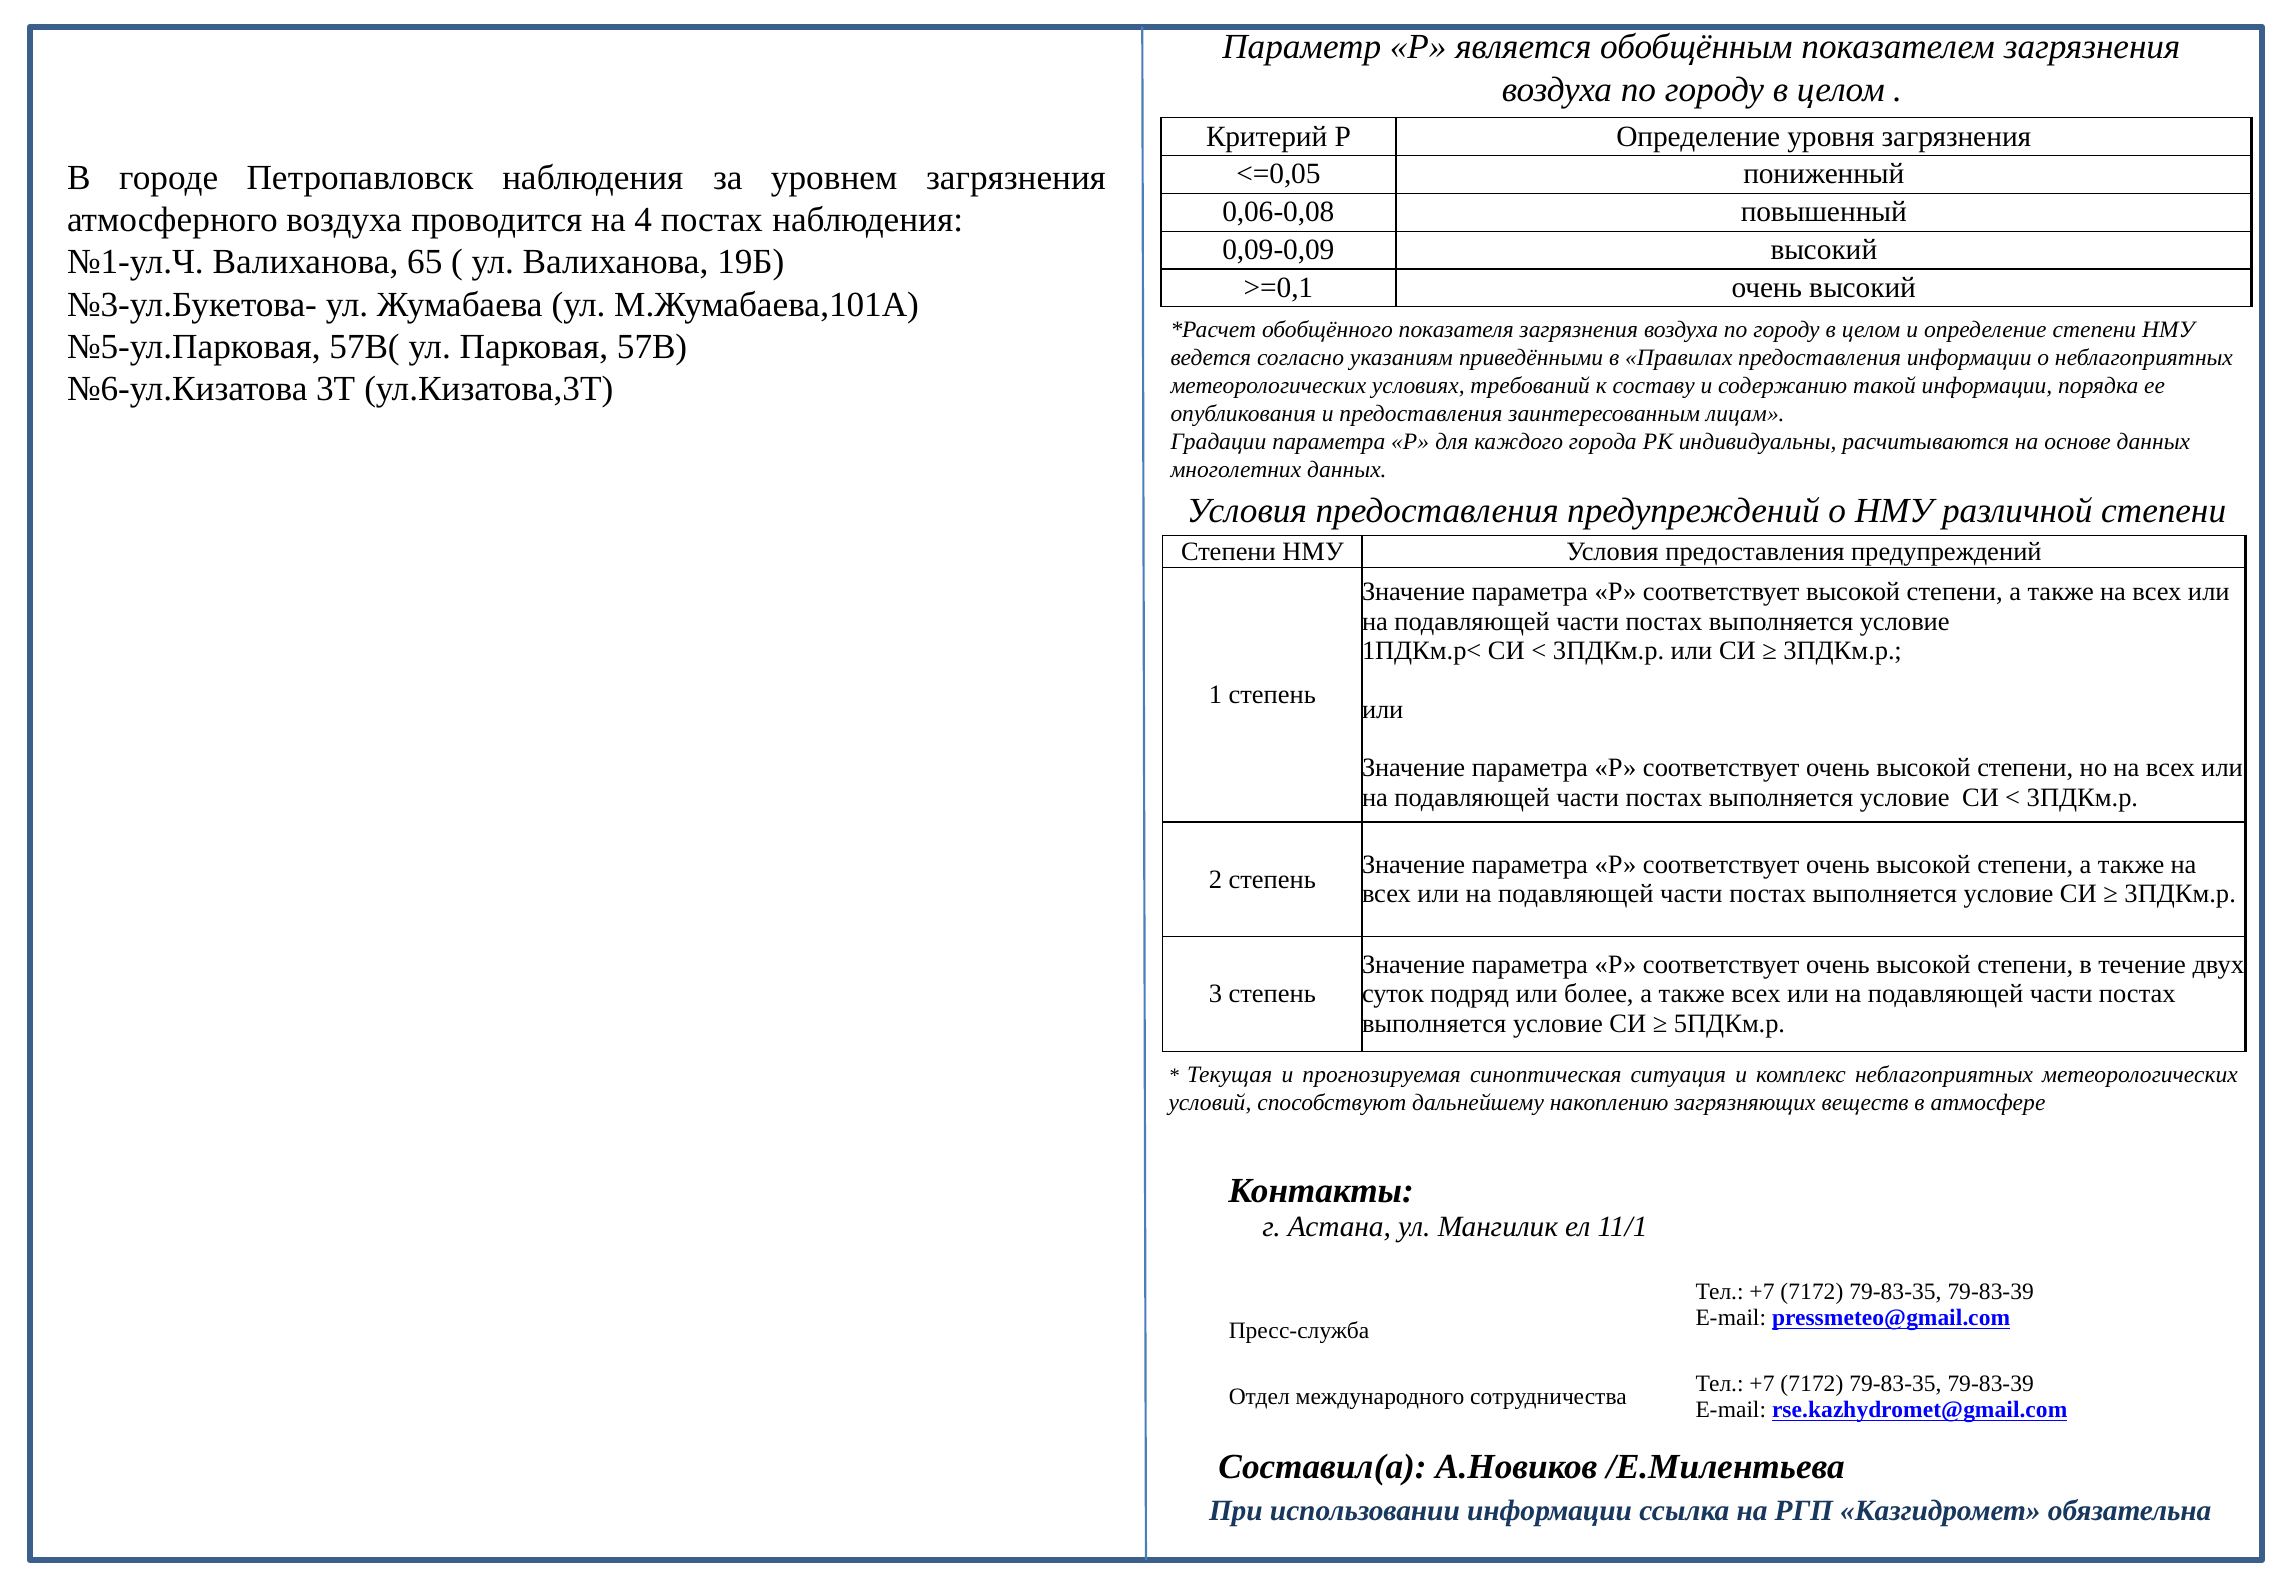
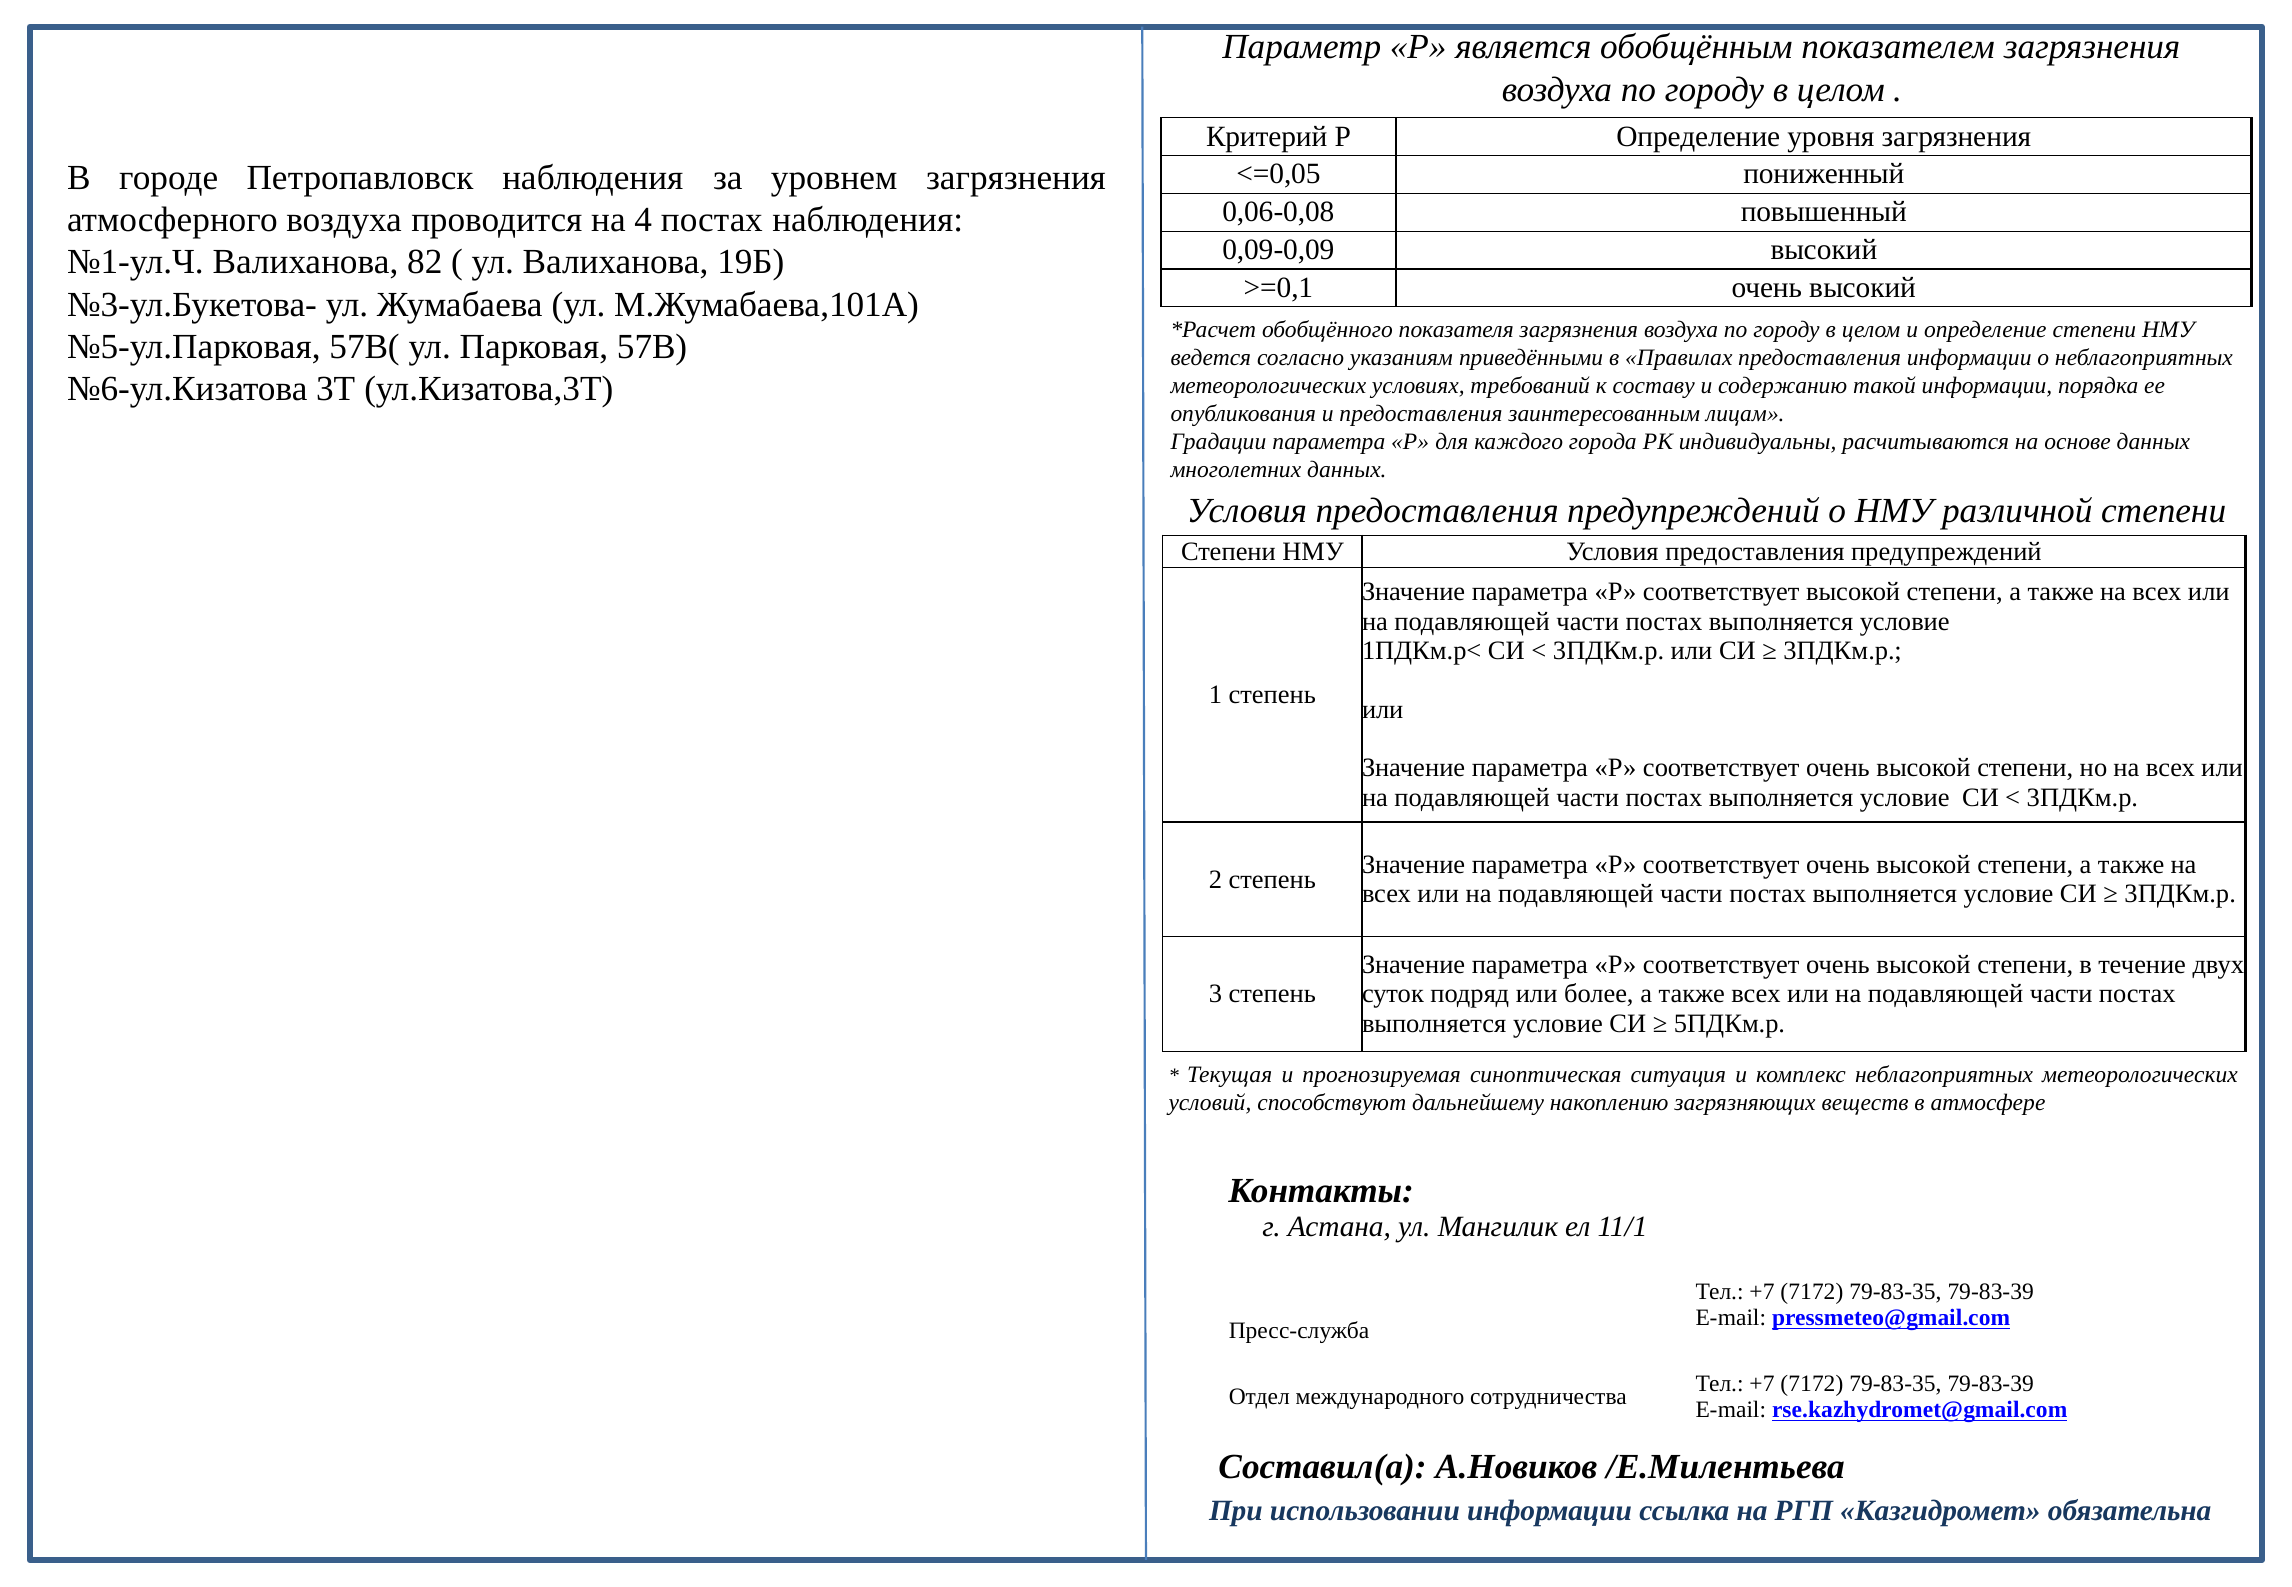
65: 65 -> 82 (425, 262)
